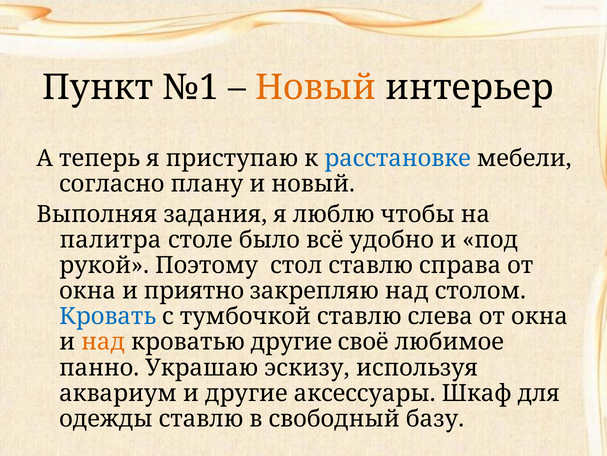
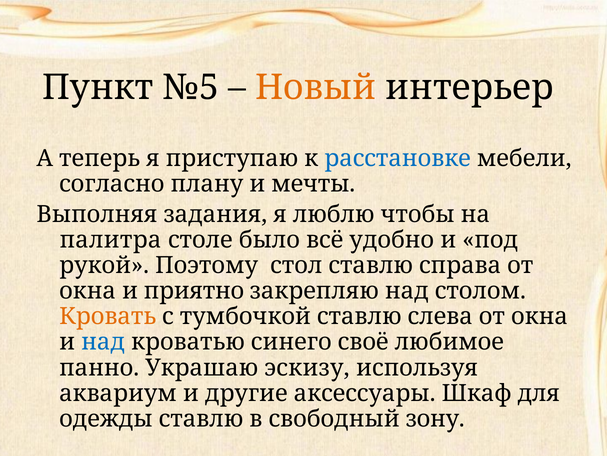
№1: №1 -> №5 (191, 87)
и новый: новый -> мечты (313, 184)
Кровать colour: blue -> orange (108, 316)
над colour: orange -> blue (103, 342)
кроватью другие: другие -> синего (291, 342)
базу: базу -> зону (435, 418)
